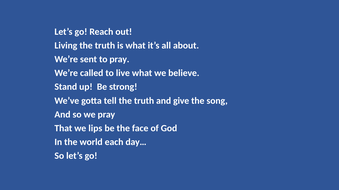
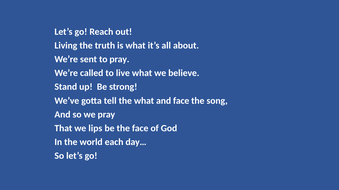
tell the truth: truth -> what (144, 101)
and give: give -> face (181, 101)
